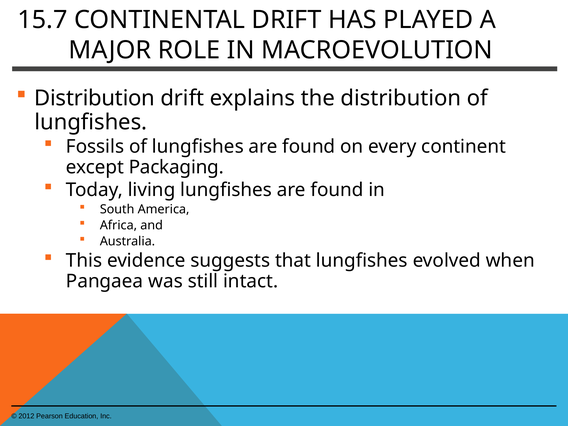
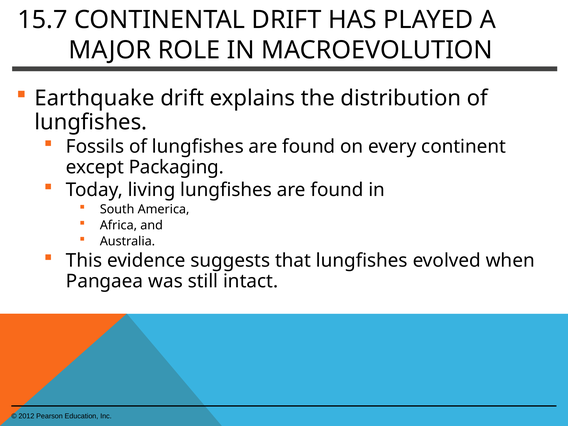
Distribution: Distribution -> Earthquake (94, 98)
